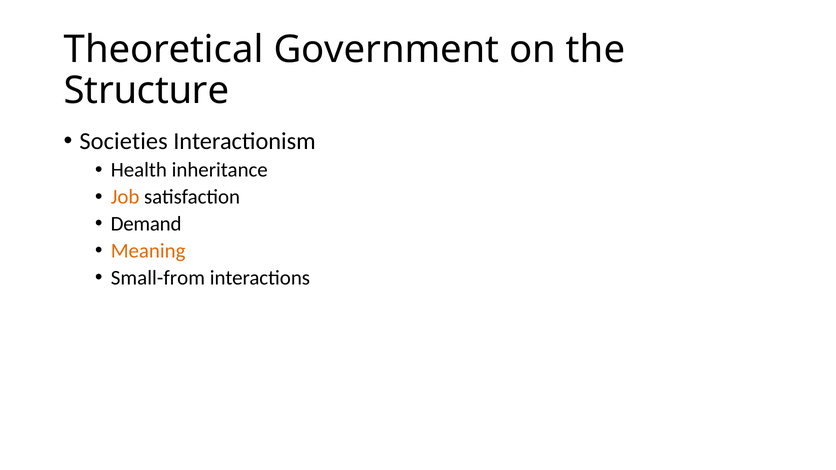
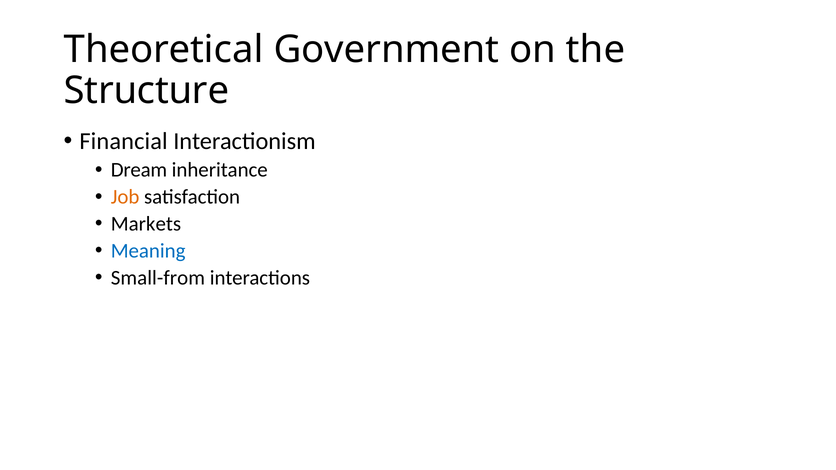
Societies: Societies -> Financial (124, 141)
Health: Health -> Dream (139, 170)
Demand: Demand -> Markets (146, 224)
Meaning colour: orange -> blue (148, 251)
